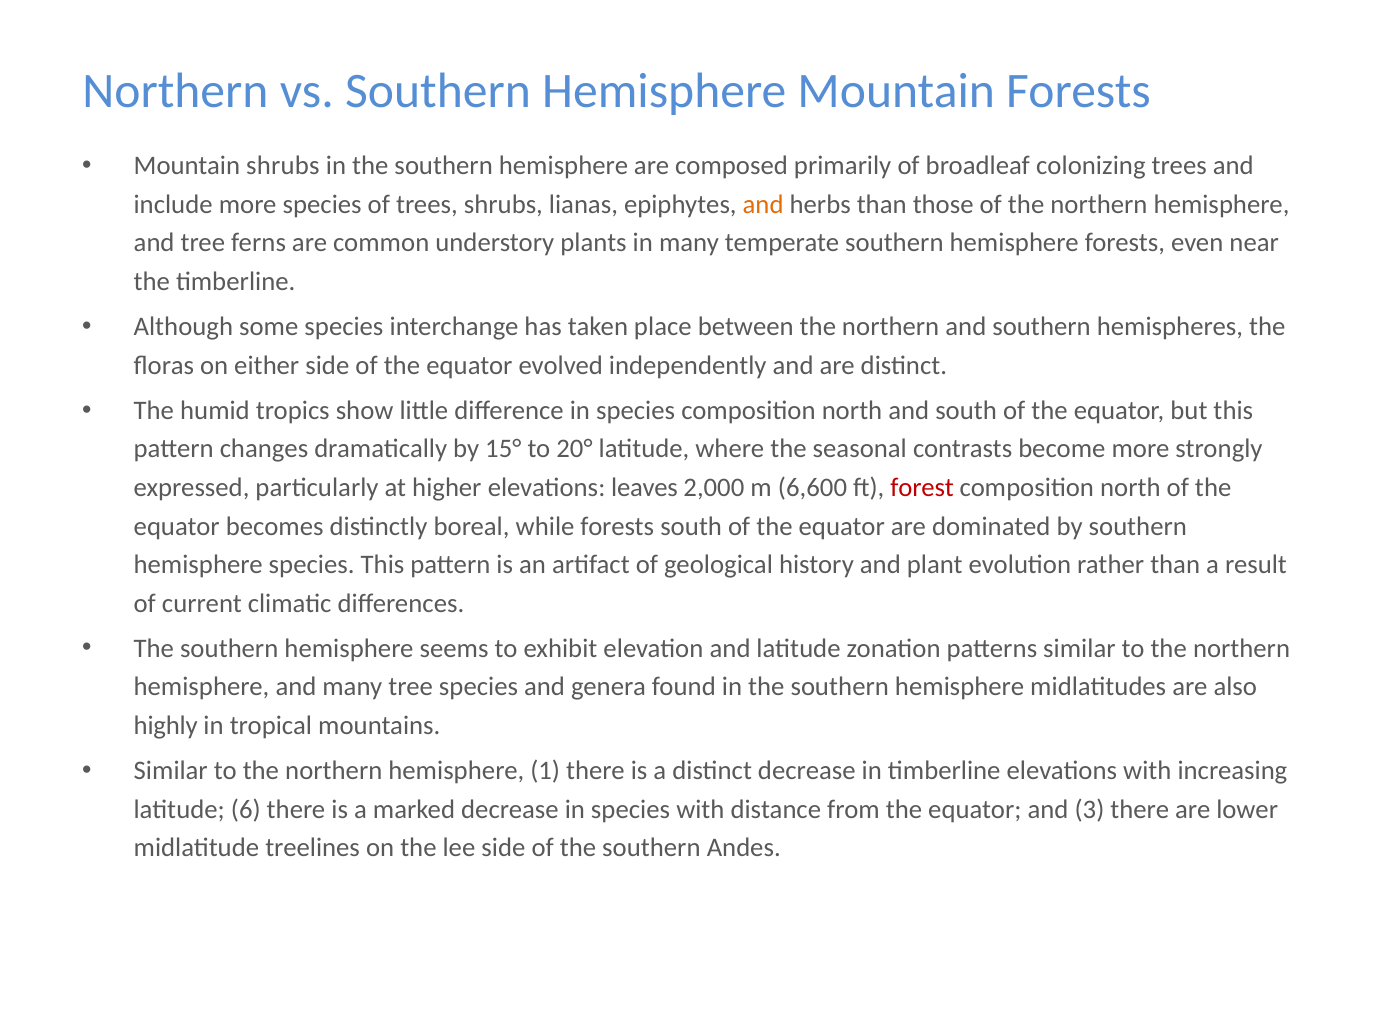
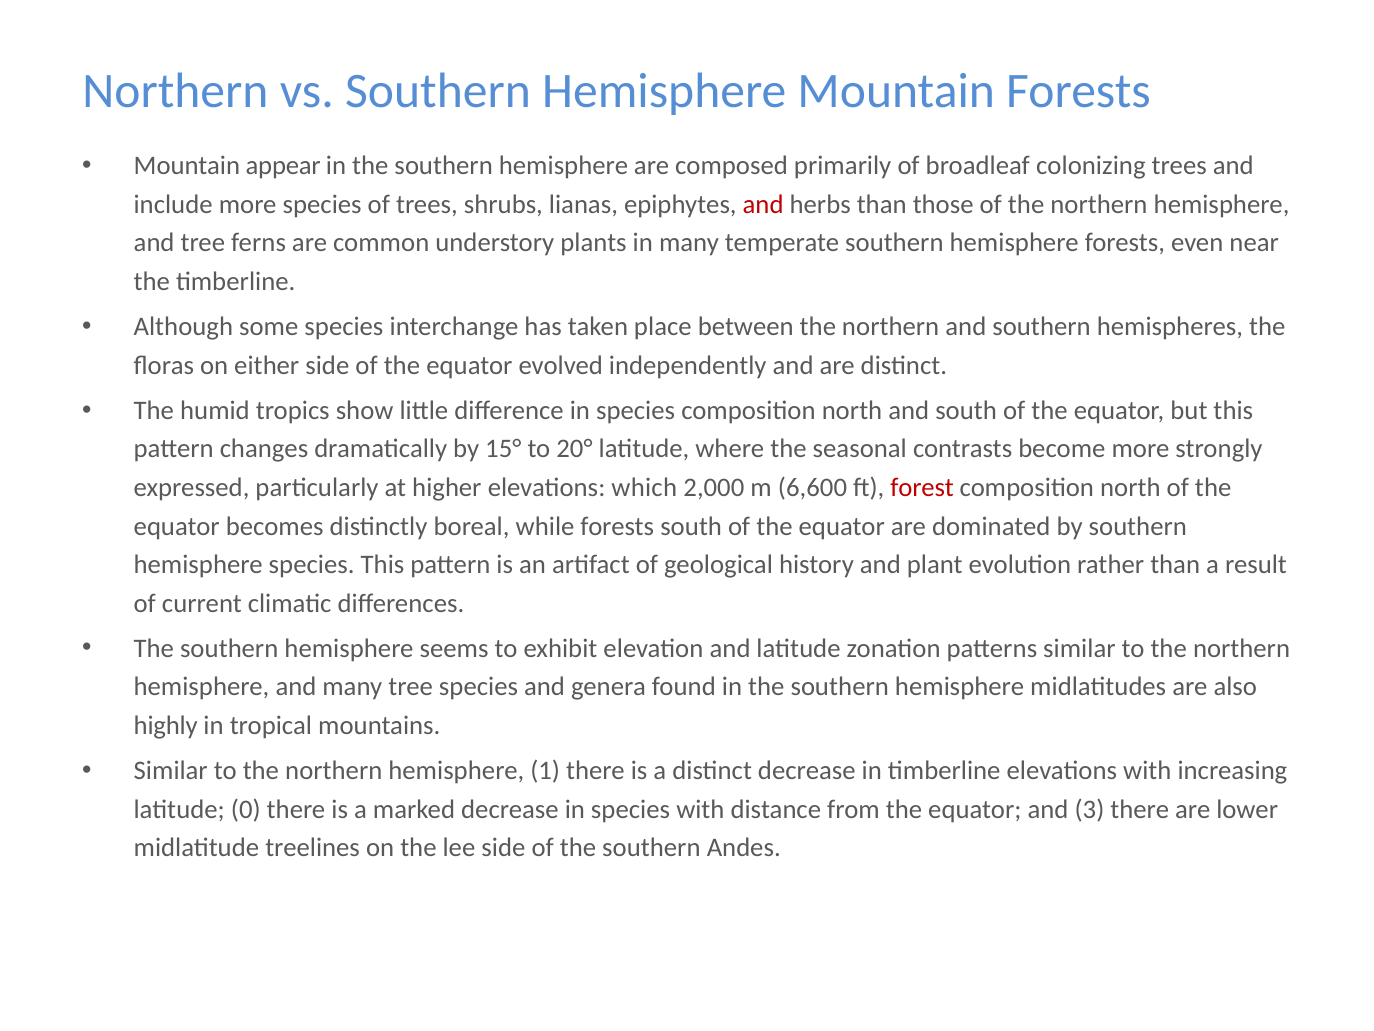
Mountain shrubs: shrubs -> appear (283, 166)
and colour: orange -> red (763, 205)
leaves: leaves -> which (644, 487)
6: 6 -> 0 (246, 809)
